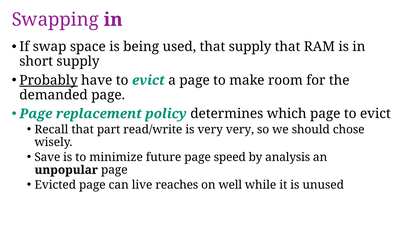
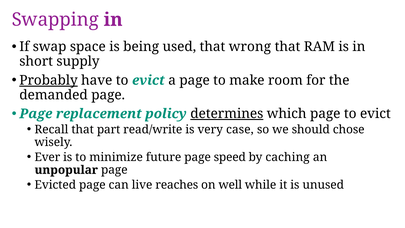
that supply: supply -> wrong (250, 47)
determines underline: none -> present (227, 114)
very very: very -> case (240, 129)
Save: Save -> Ever (47, 157)
analysis: analysis -> caching (288, 157)
